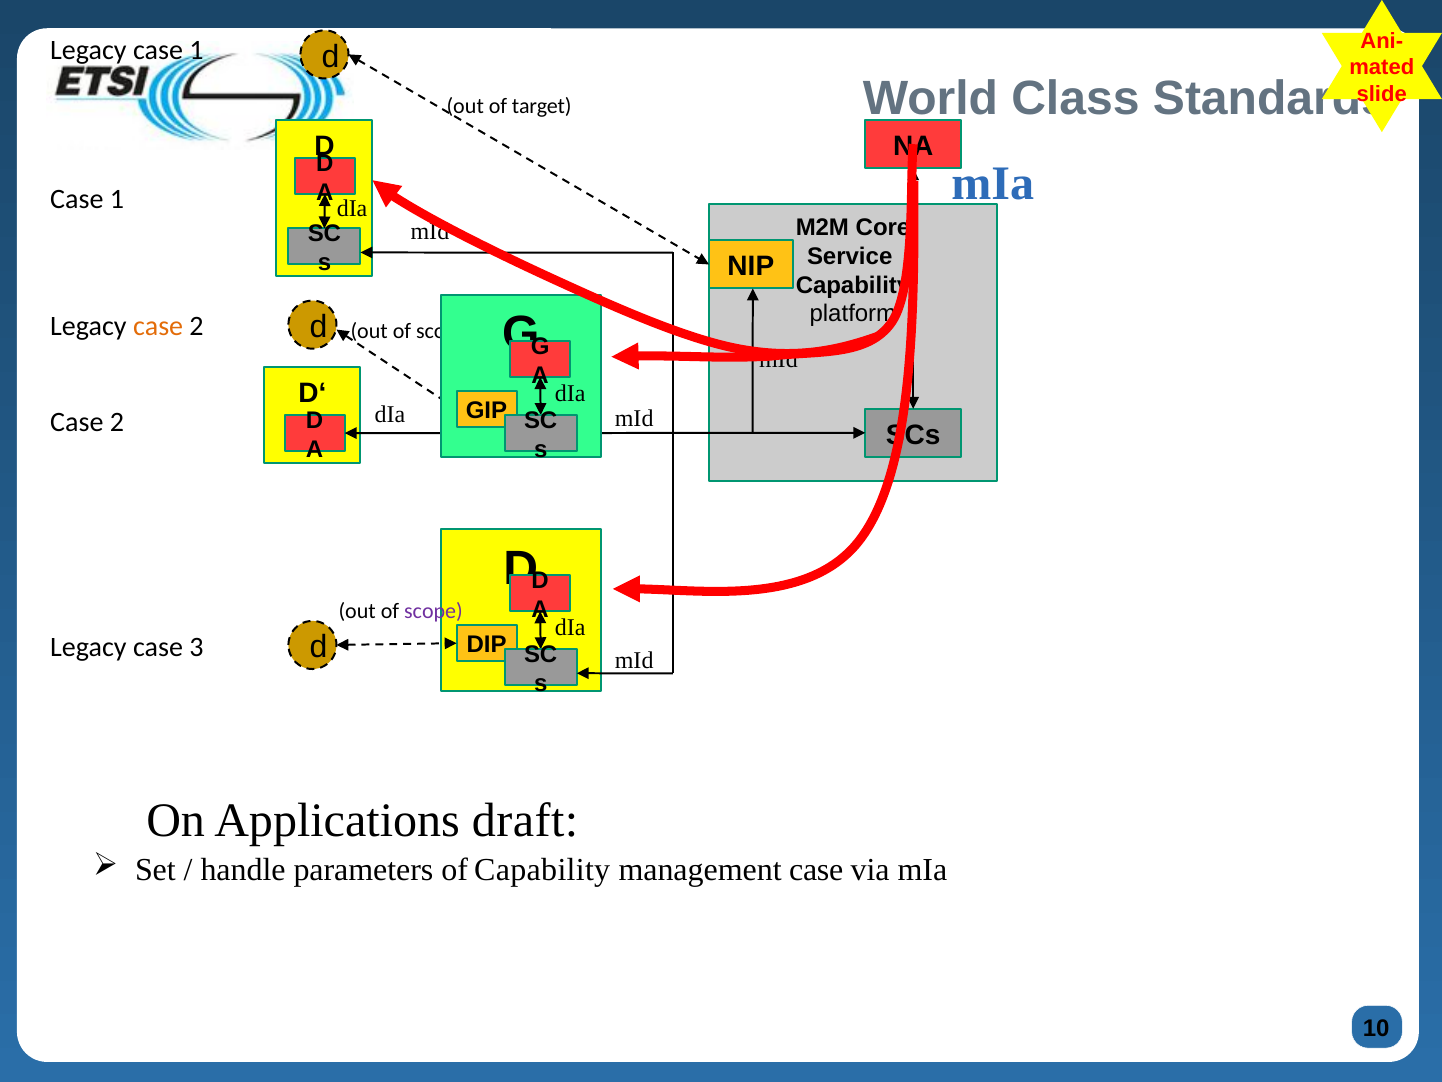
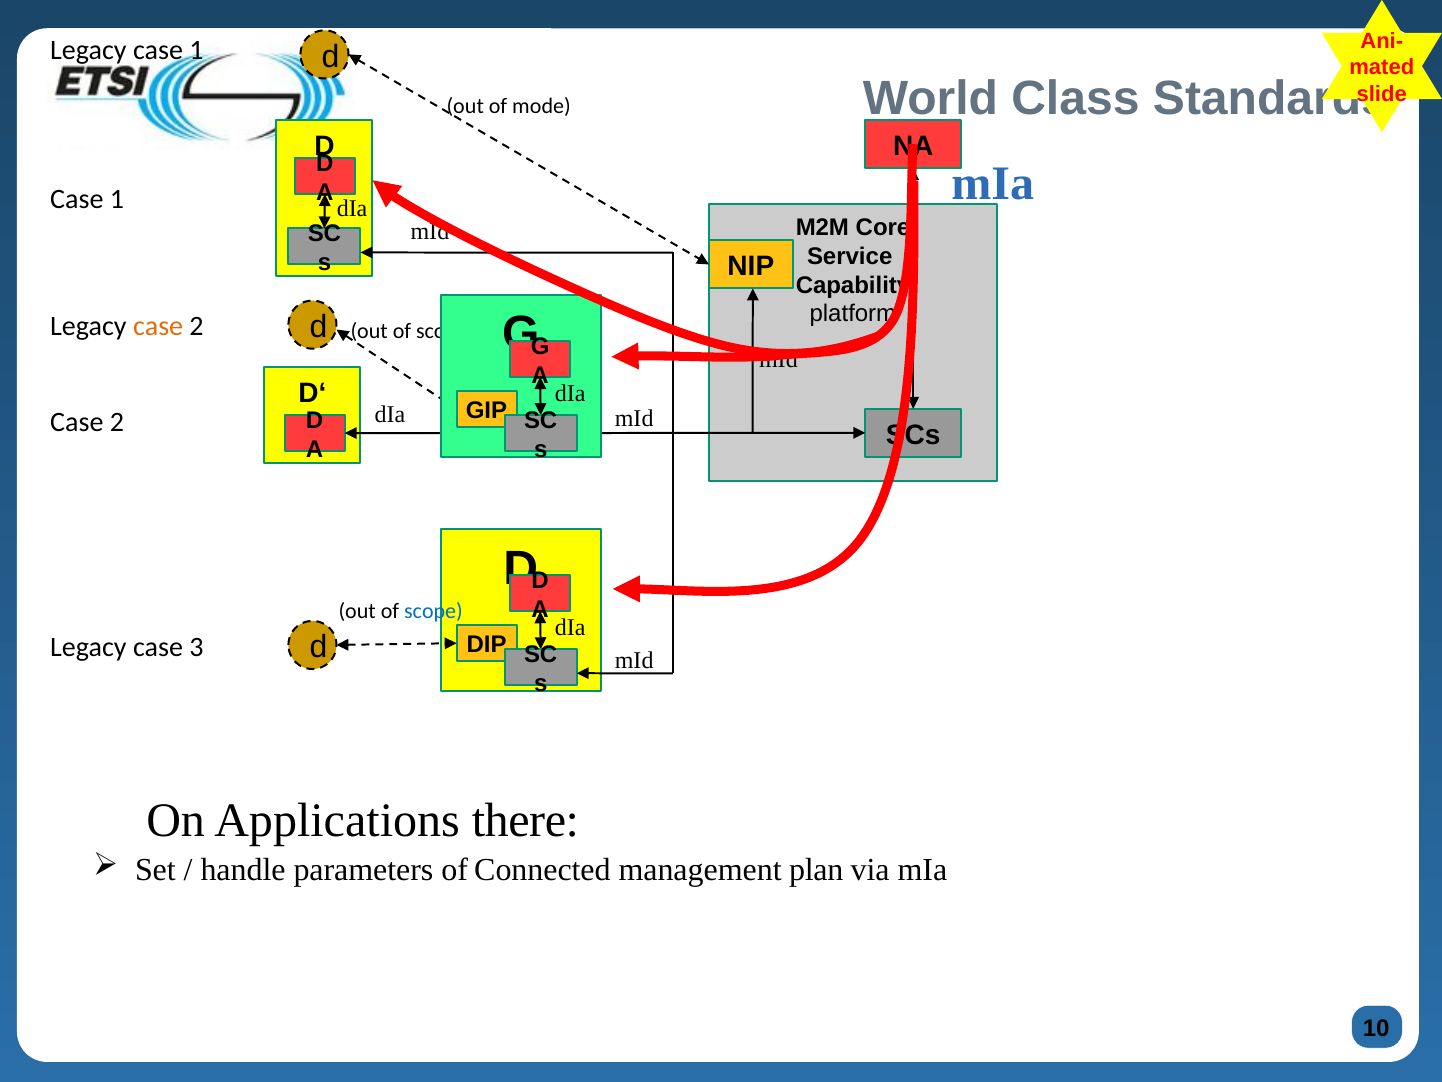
target: target -> mode (542, 106)
scope colour: purple -> blue (433, 611)
draft: draft -> there (525, 820)
of Capability: Capability -> Connected (542, 870)
management case: case -> plan (816, 870)
